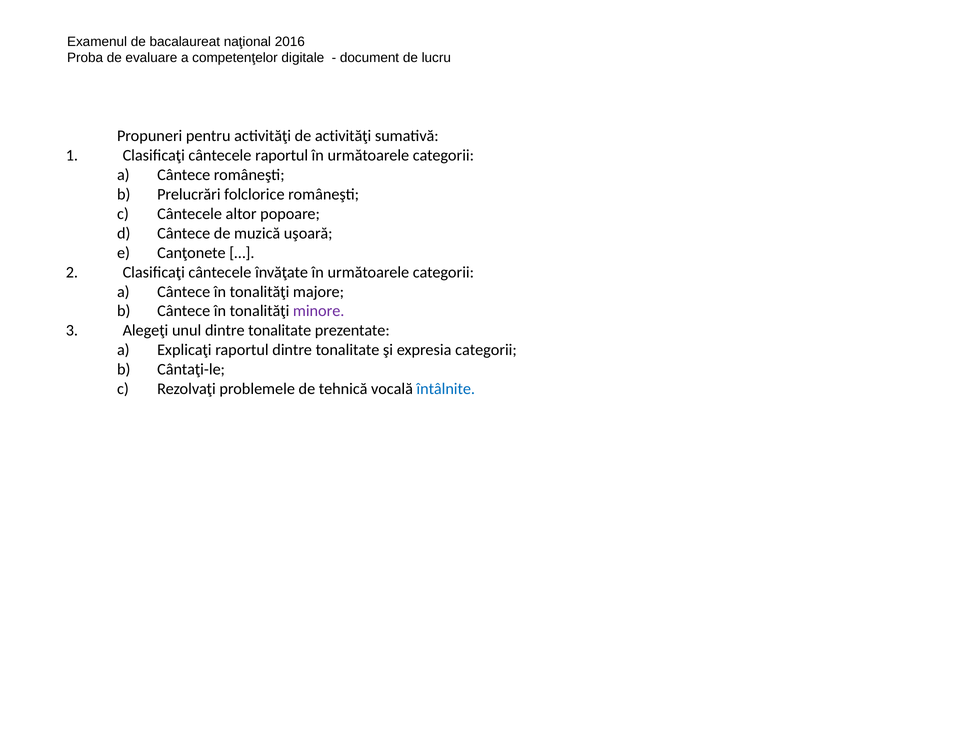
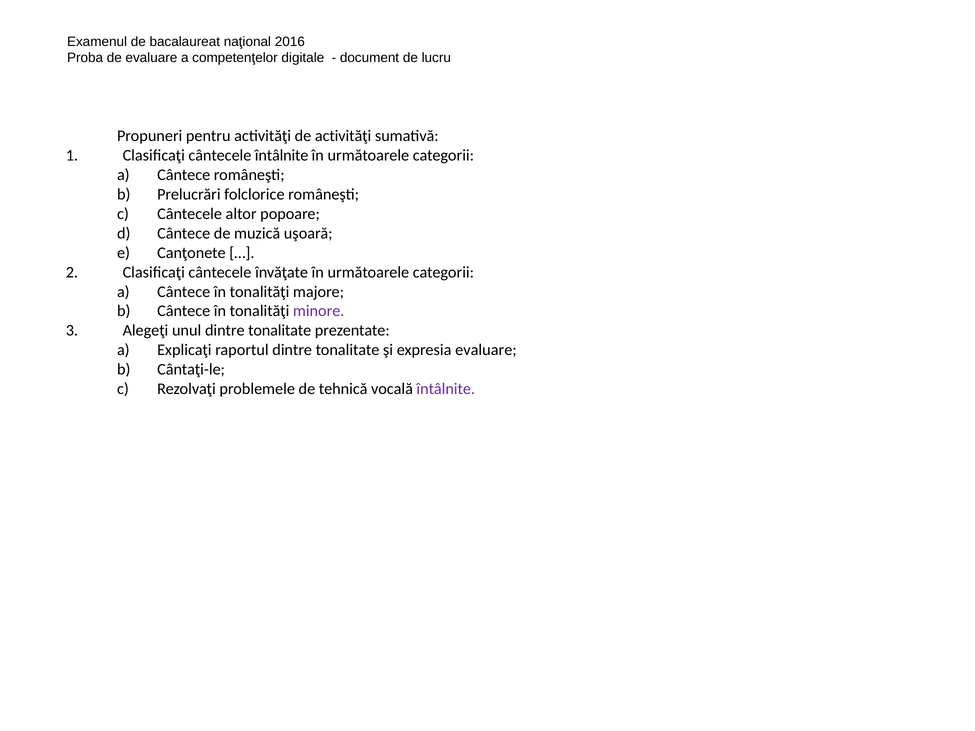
cântecele raportul: raportul -> întâlnite (282, 155)
expresia categorii: categorii -> evaluare (486, 350)
întâlnite colour: blue -> purple (446, 389)
